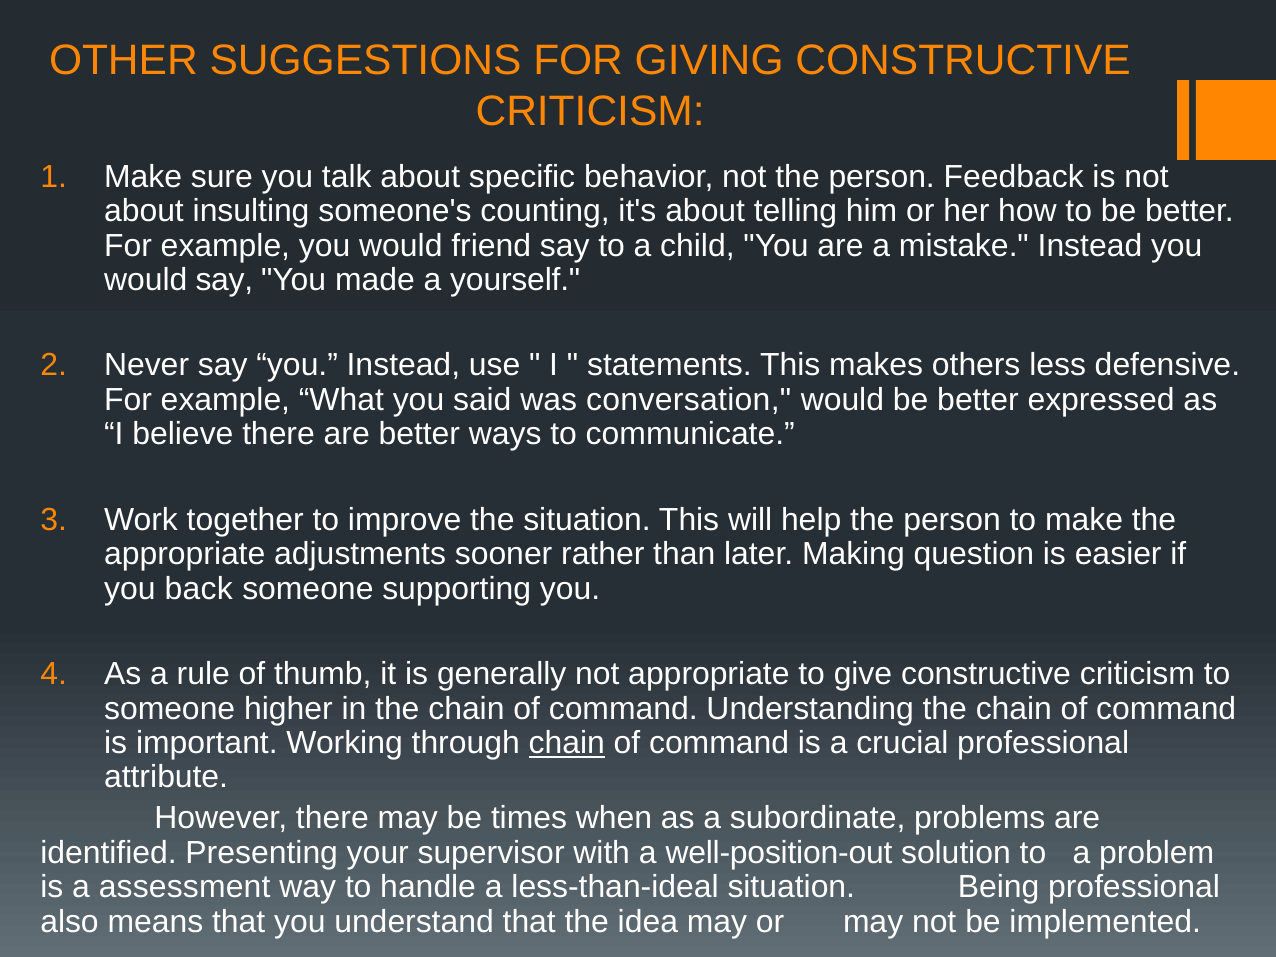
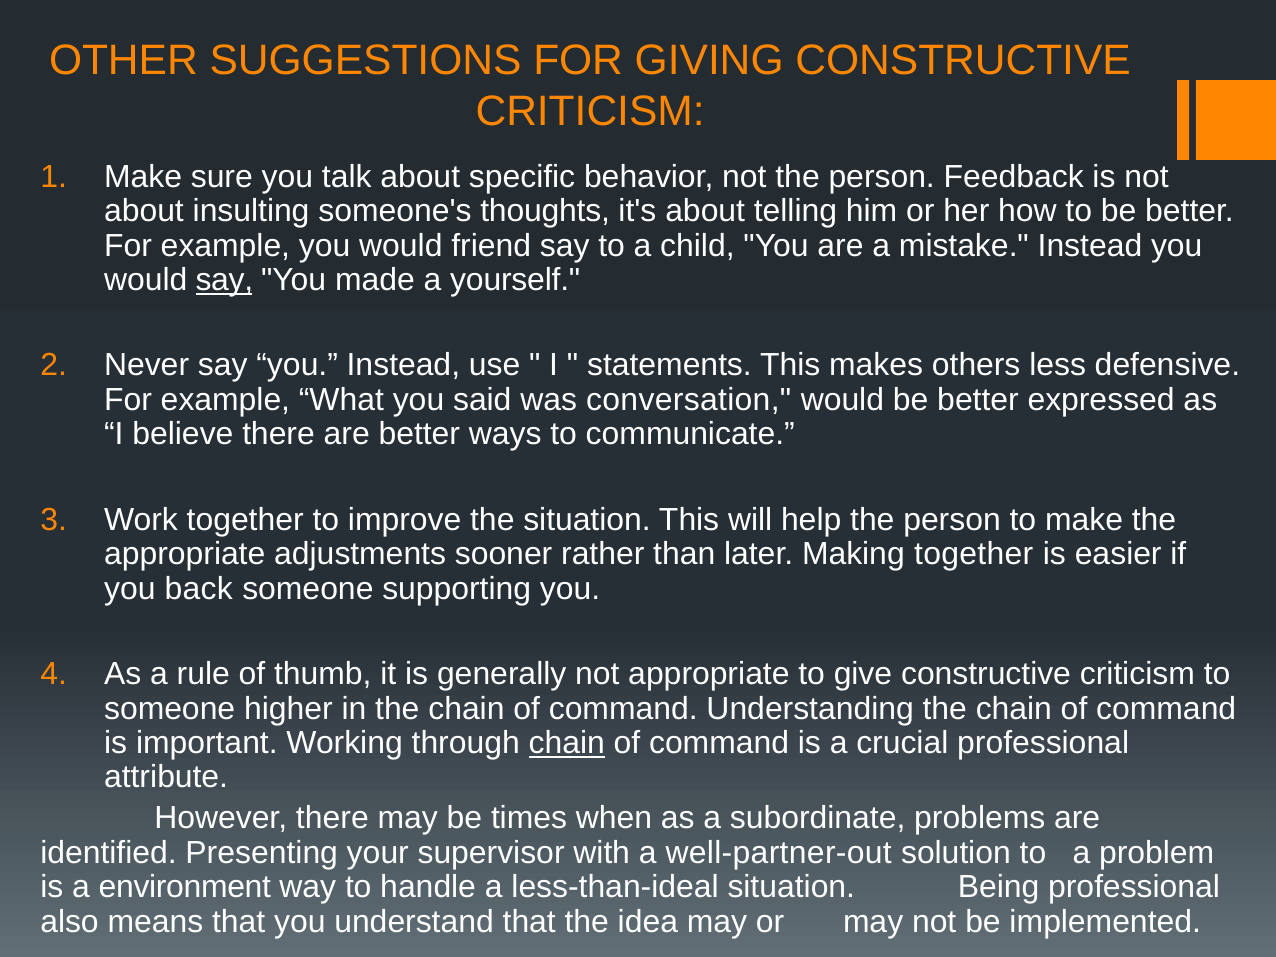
counting: counting -> thoughts (545, 211)
say underline: none -> present (224, 280)
Making question: question -> together (974, 554)
well-position-out: well-position-out -> well-partner-out (779, 853)
assessment: assessment -> environment (185, 887)
